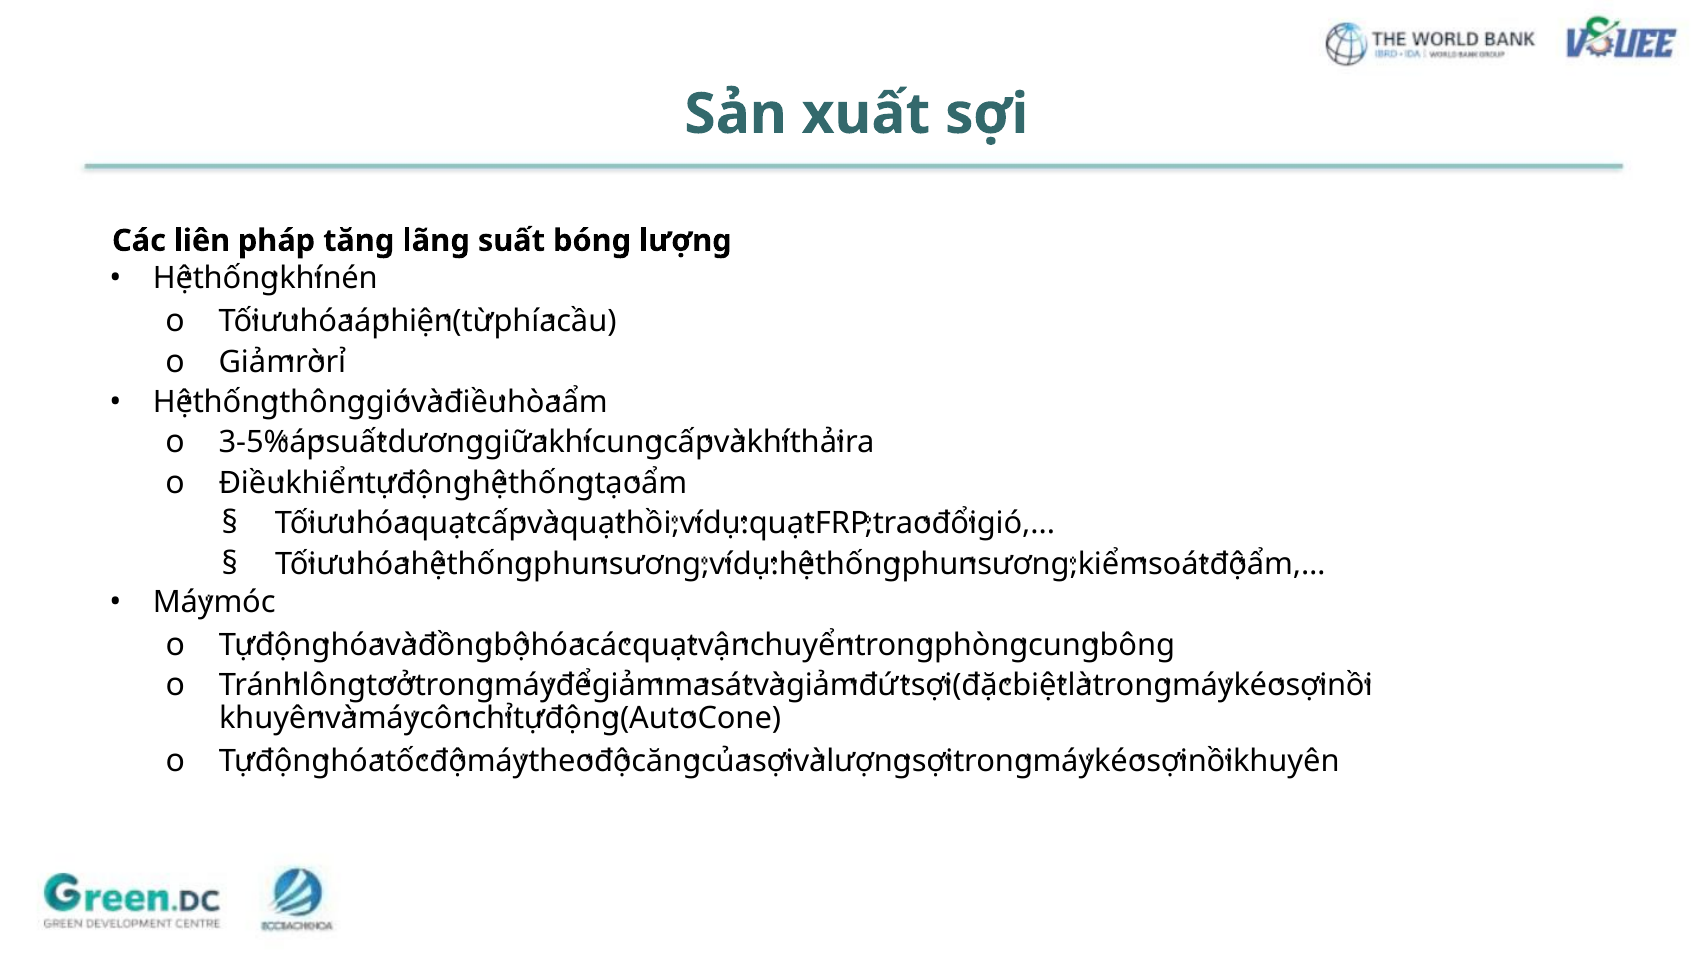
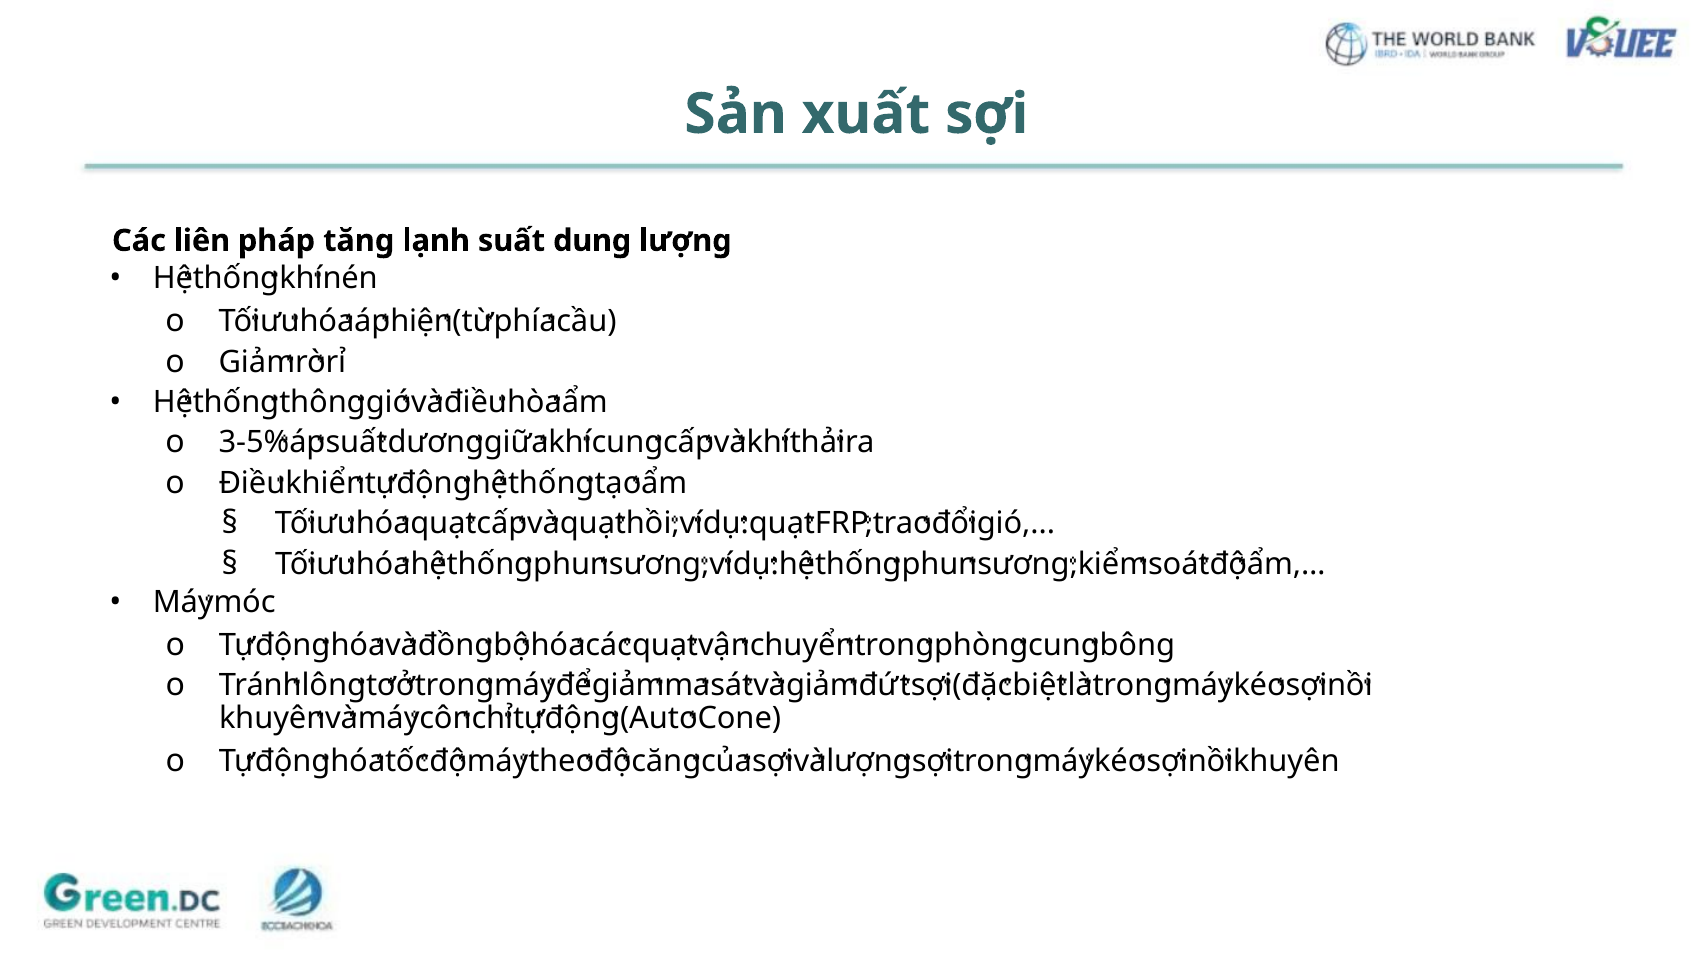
lãng: lãng -> lạnh (436, 241)
bóng: bóng -> dung (592, 241)
